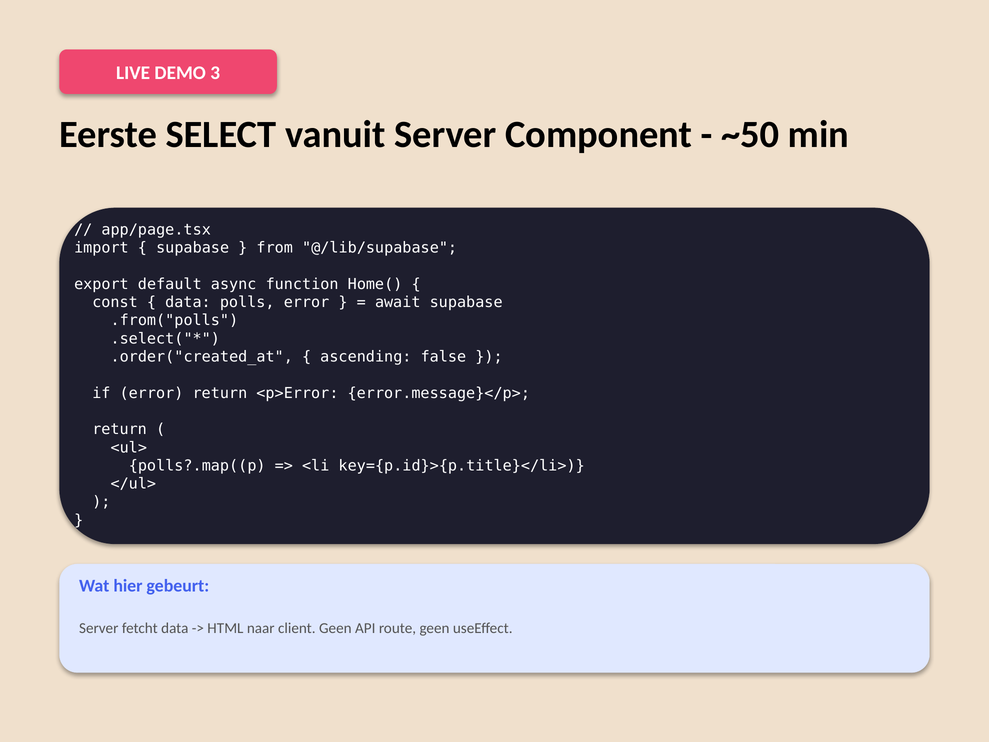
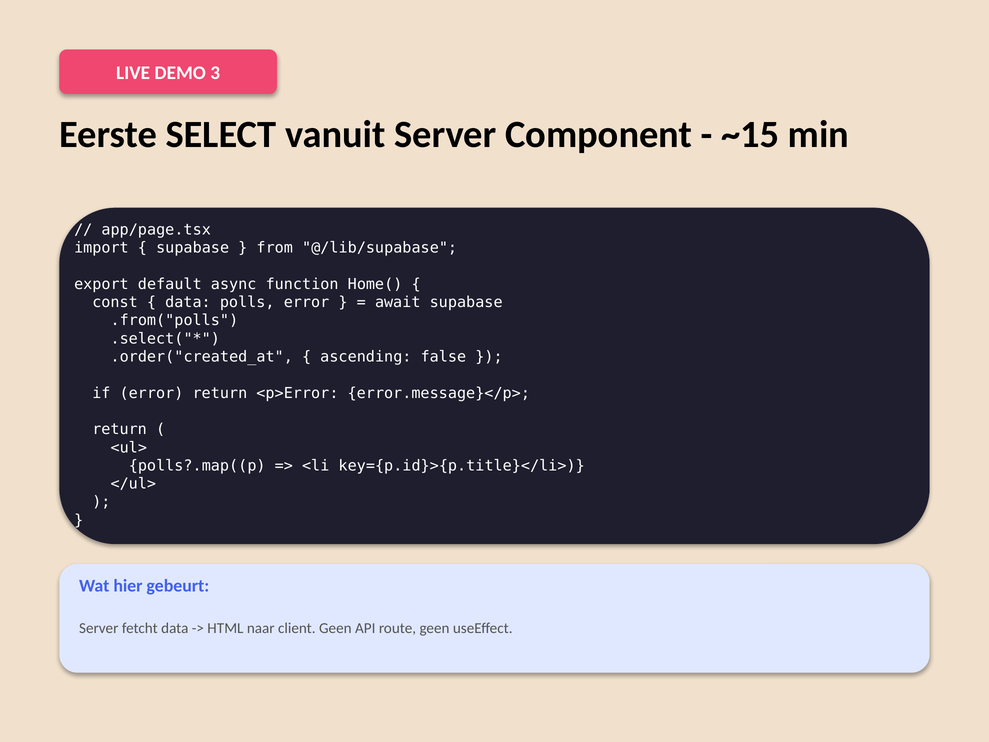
~50: ~50 -> ~15 (750, 135)
